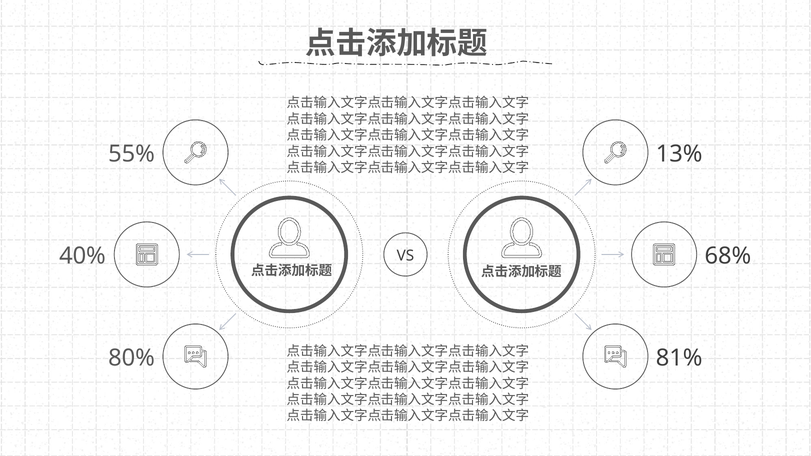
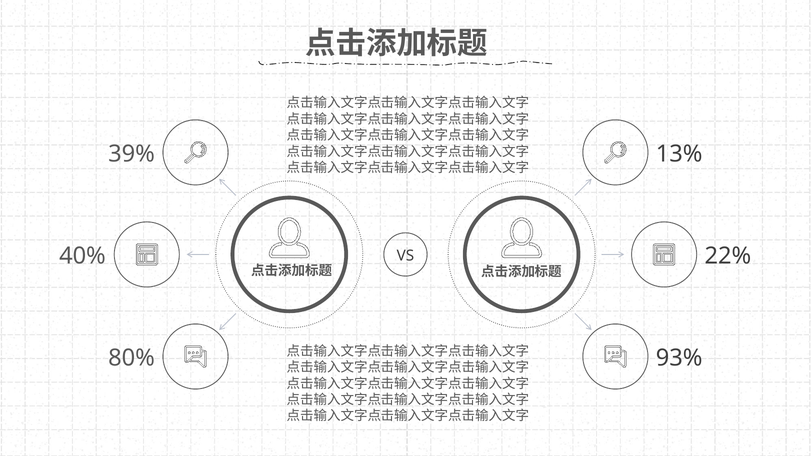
55%: 55% -> 39% (132, 154)
68%: 68% -> 22% (728, 256)
81%: 81% -> 93% (679, 358)
